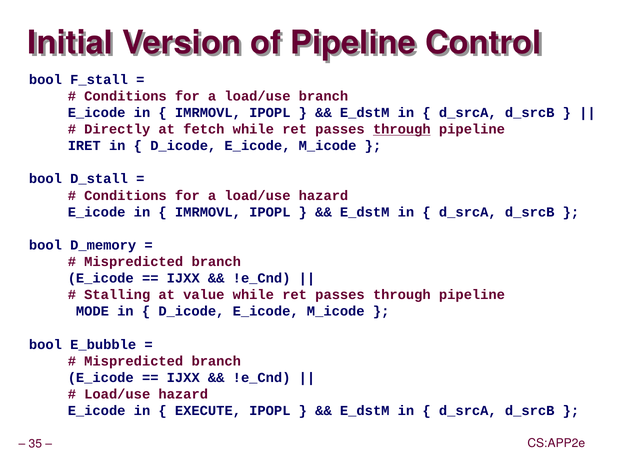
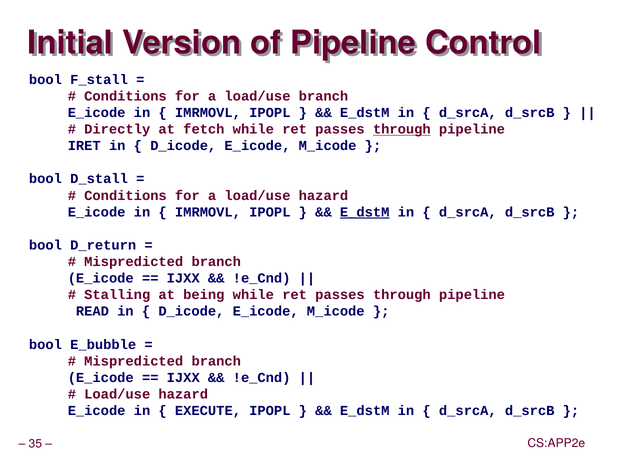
E_dstM underline: none -> present (365, 212)
D_memory: D_memory -> D_return (103, 245)
value: value -> being (204, 295)
MODE: MODE -> READ (92, 311)
